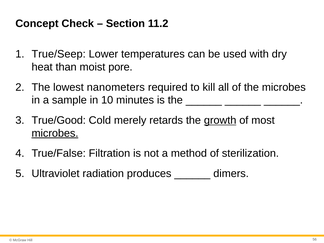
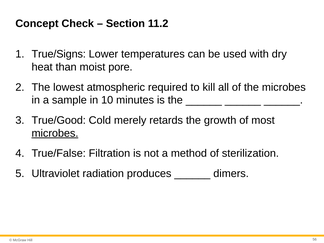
True/Seep: True/Seep -> True/Signs (59, 54)
nanometers: nanometers -> atmospheric (116, 87)
growth underline: present -> none (220, 120)
